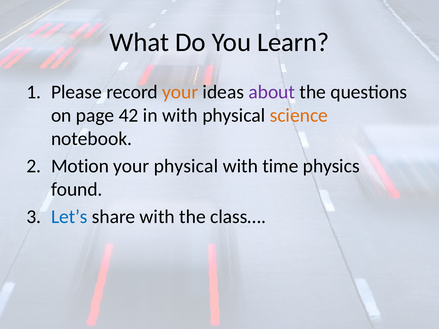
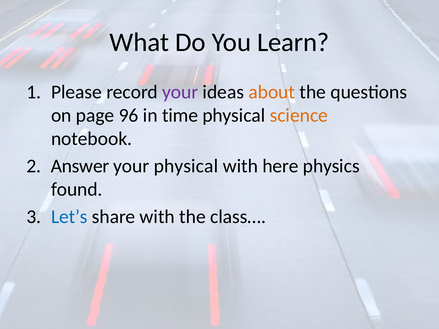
your colour: orange -> purple (180, 92)
about colour: purple -> orange (272, 92)
42: 42 -> 96 (129, 116)
in with: with -> time (180, 116)
Motion: Motion -> Answer (80, 166)
time: time -> here (281, 166)
